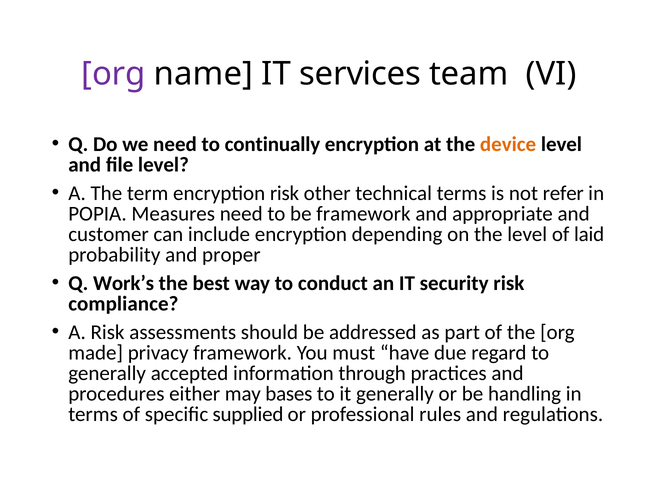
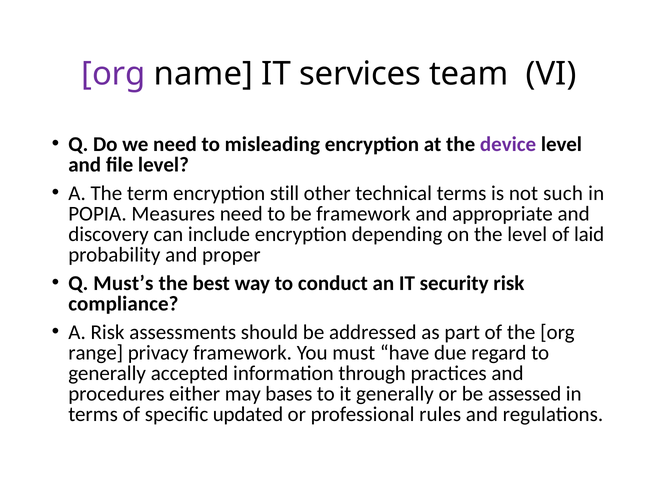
continually: continually -> misleading (272, 144)
device colour: orange -> purple (508, 144)
encryption risk: risk -> still (284, 193)
refer: refer -> such (563, 193)
customer: customer -> discovery (108, 234)
Work’s: Work’s -> Must’s (123, 283)
made: made -> range (96, 352)
handling: handling -> assessed (525, 393)
supplied: supplied -> updated (248, 414)
